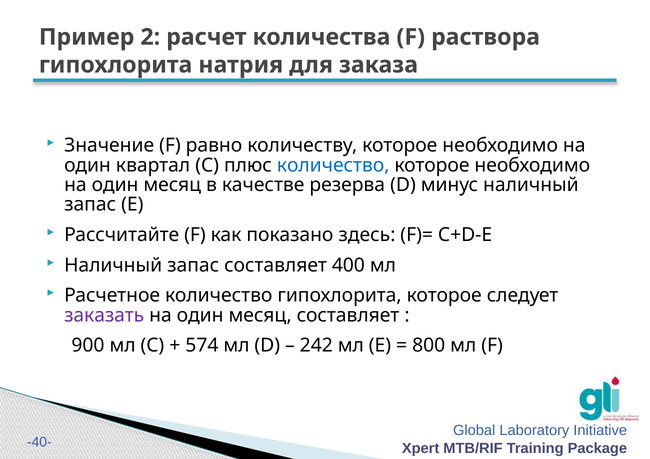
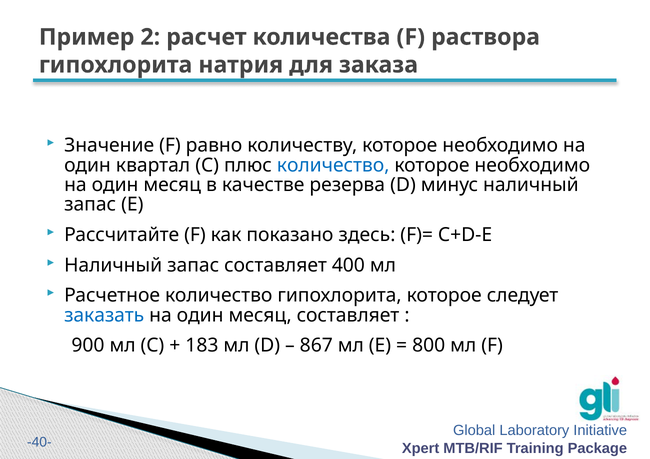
заказать colour: purple -> blue (104, 315)
574: 574 -> 183 (202, 345)
242: 242 -> 867 (316, 345)
